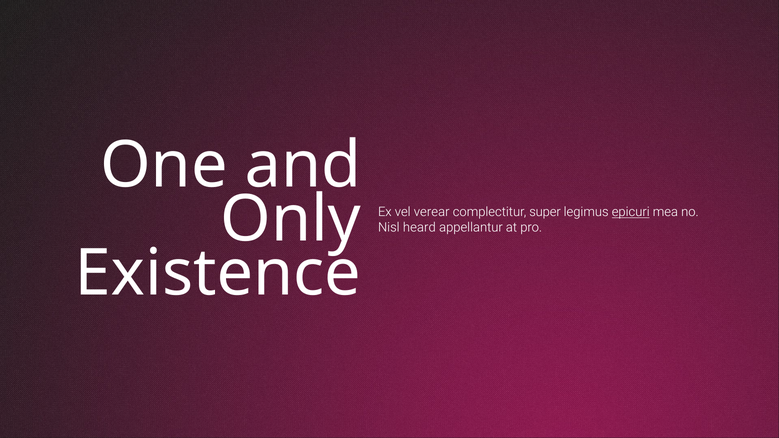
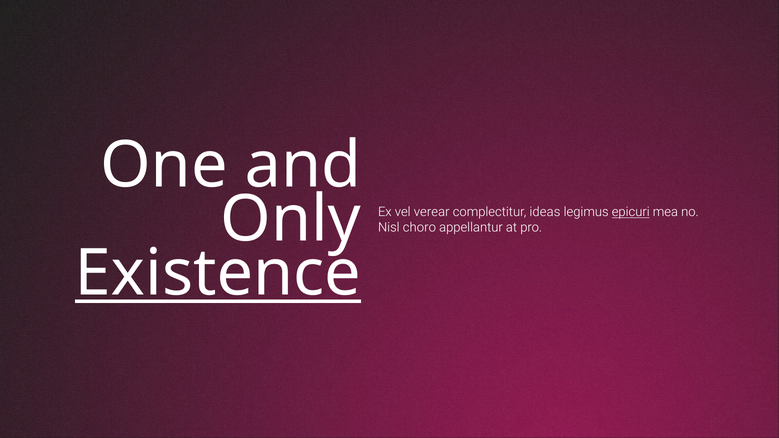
super: super -> ideas (545, 212)
heard: heard -> choro (419, 228)
Existence underline: none -> present (218, 274)
